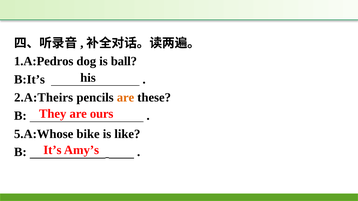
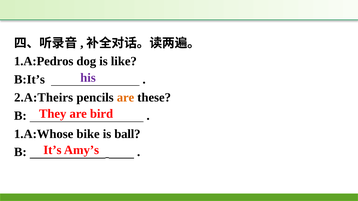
ball: ball -> like (124, 61)
his colour: black -> purple (88, 78)
ours: ours -> bird (102, 114)
5.A:Whose: 5.A:Whose -> 1.A:Whose (44, 134)
like: like -> ball (127, 134)
